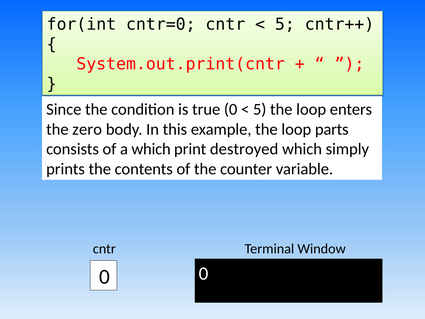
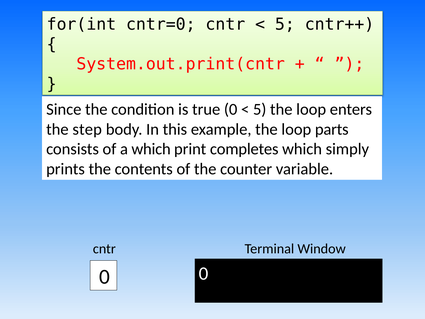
zero: zero -> step (87, 129)
destroyed: destroyed -> completes (244, 149)
